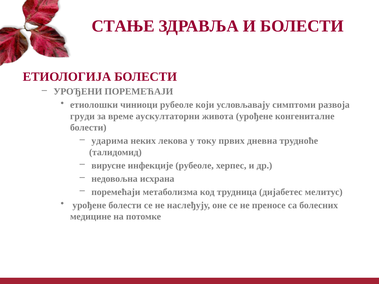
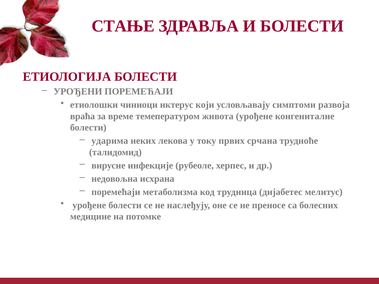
чиниоци рубеоле: рубеоле -> иктерус (177, 105)
груди: груди -> враћа (83, 116)
аускултаторни: аускултаторни -> темепературом (168, 116)
дневна: дневна -> срчана (262, 141)
